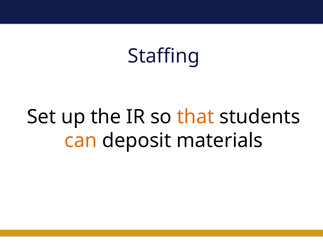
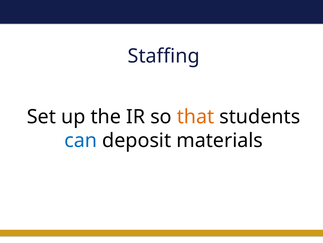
can colour: orange -> blue (81, 140)
